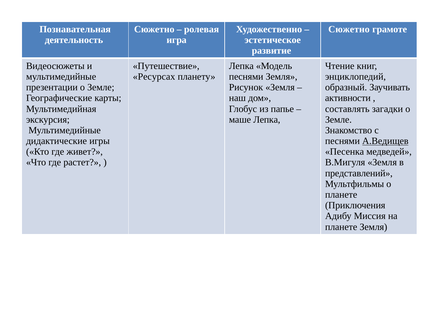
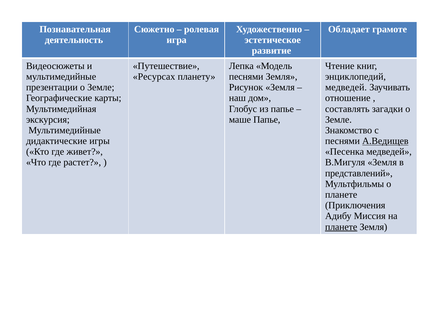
Сюжетно: Сюжетно -> Обладает (349, 29)
образный: образный -> медведей (346, 87)
активности: активности -> отношение (348, 98)
маше Лепка: Лепка -> Папье (267, 120)
планете underline: none -> present (341, 227)
